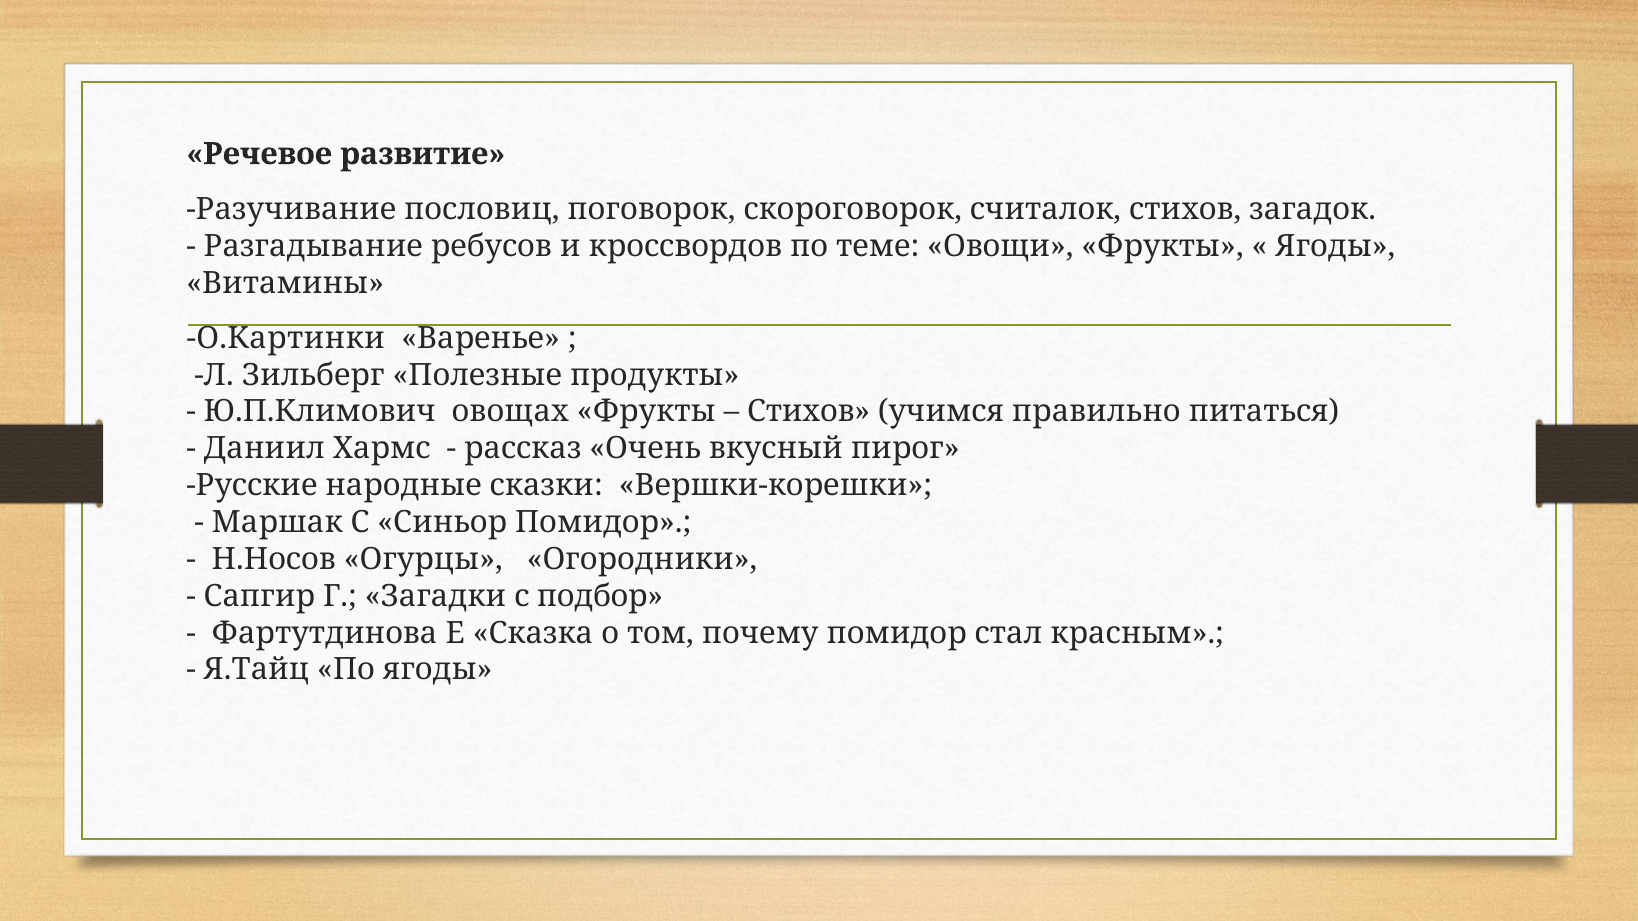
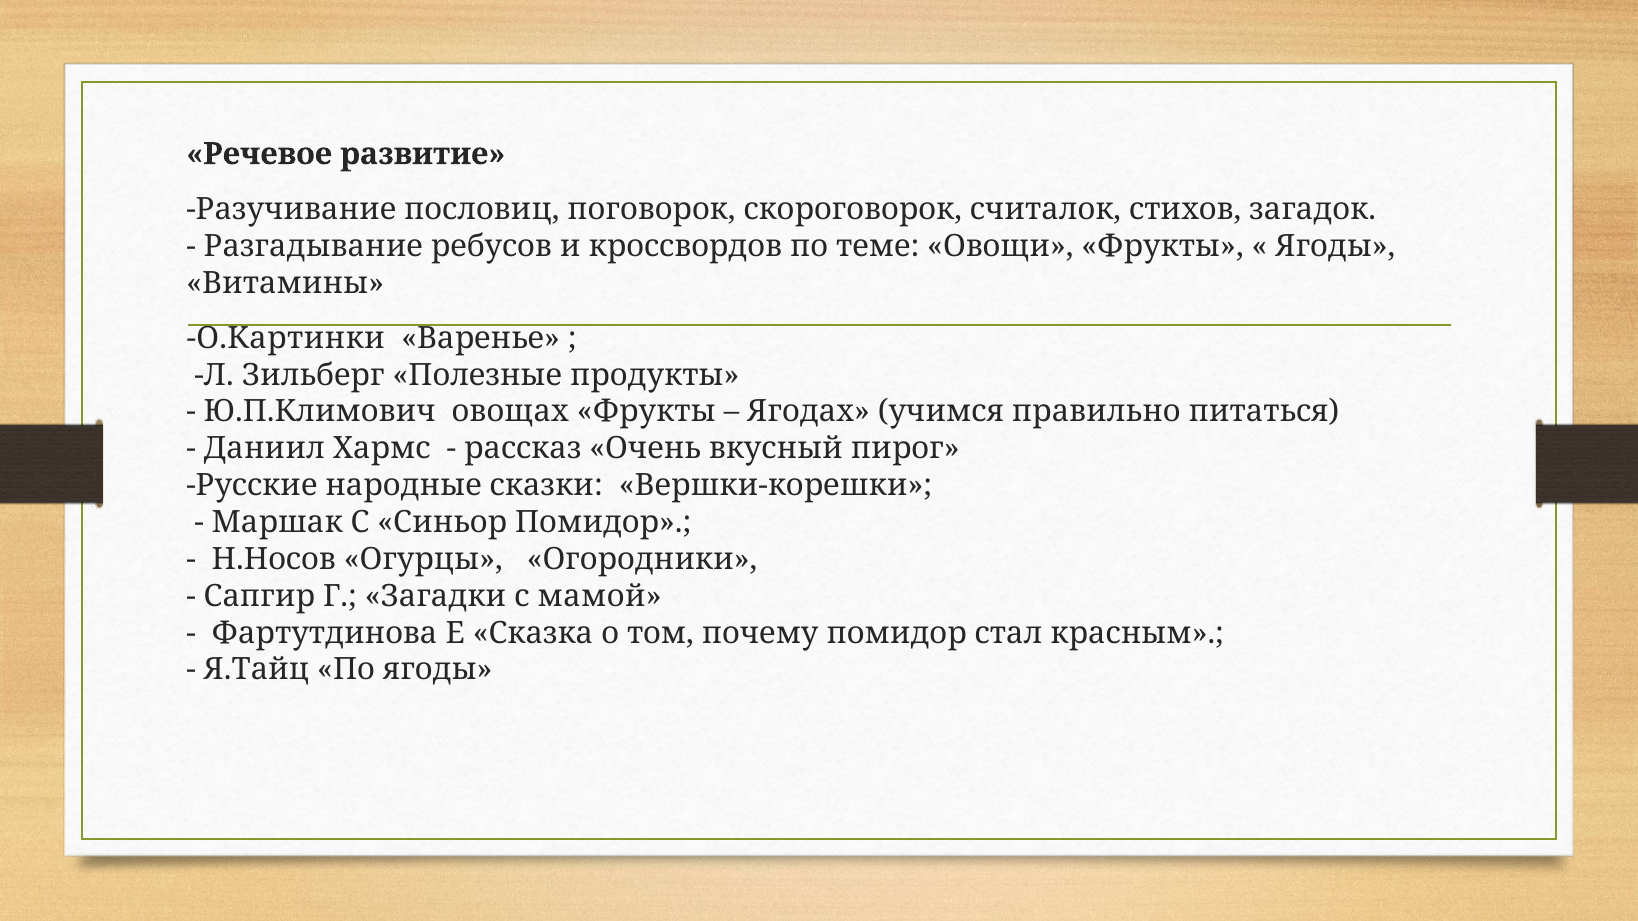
Стихов: Стихов -> Ягодах (809, 412)
подбор: подбор -> мамой (600, 596)
